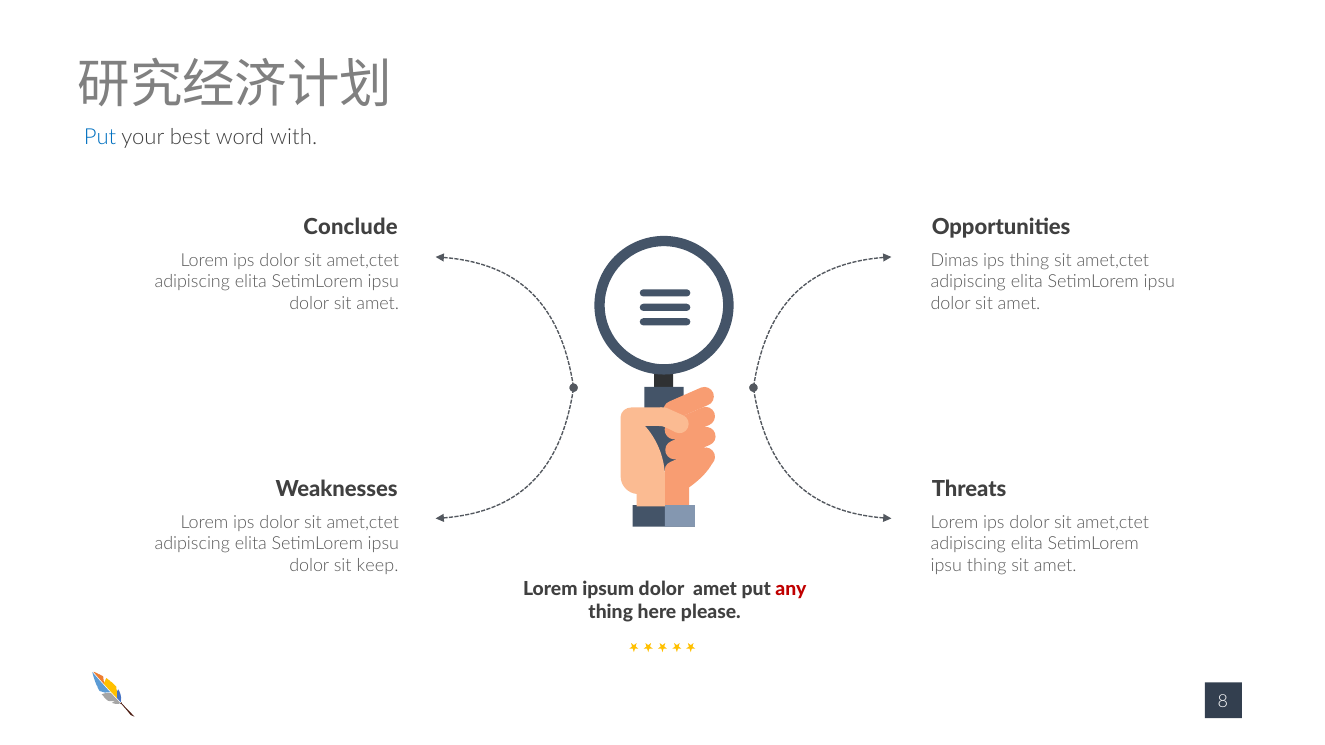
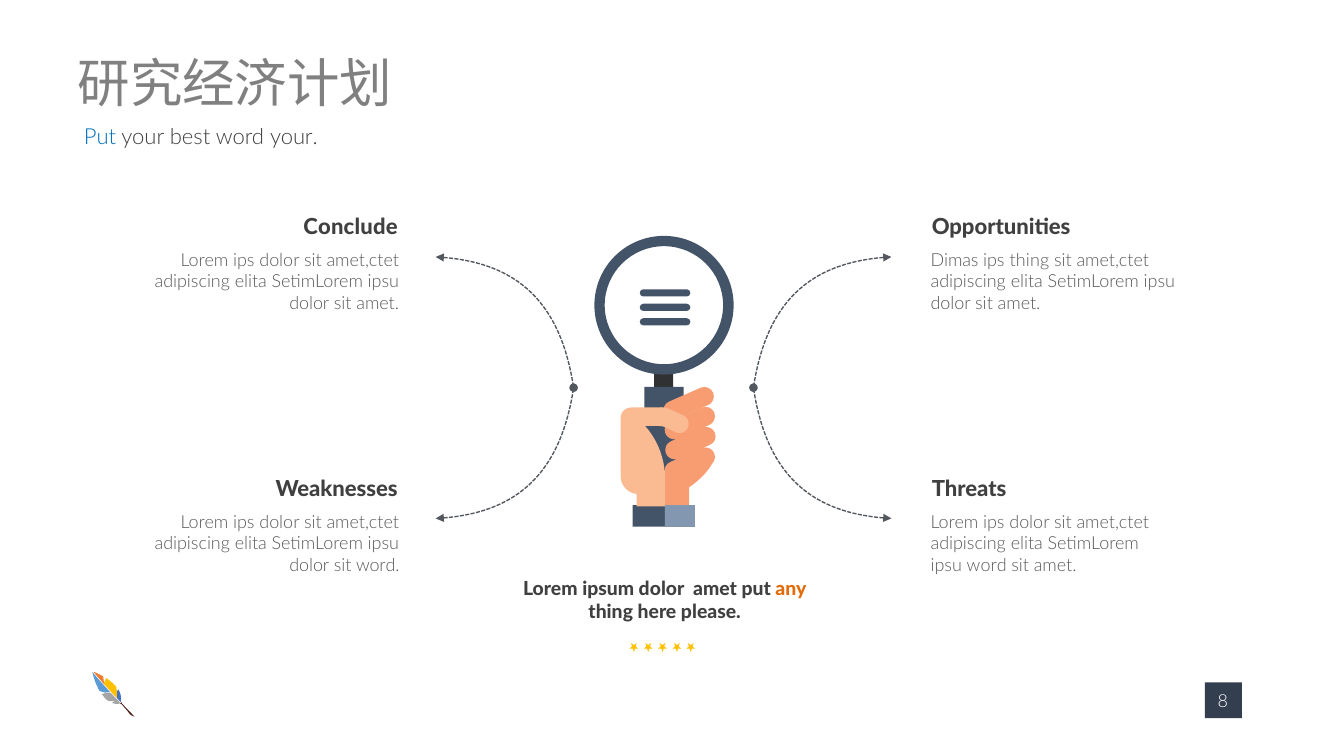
word with: with -> your (294, 137)
sit keep: keep -> word (378, 566)
ipsu thing: thing -> word (987, 566)
any colour: red -> orange (791, 589)
